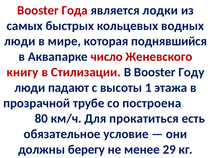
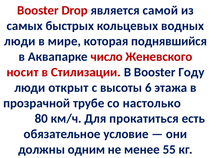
Года: Года -> Drop (75, 10)
лодки: лодки -> самой (160, 10)
книгу: книгу -> носит (23, 72)
падают: падают -> открыт (68, 88)
1: 1 -> 6 (148, 88)
построена: построена -> настолько (152, 103)
берегу: берегу -> одним (86, 150)
29: 29 -> 55 (169, 150)
